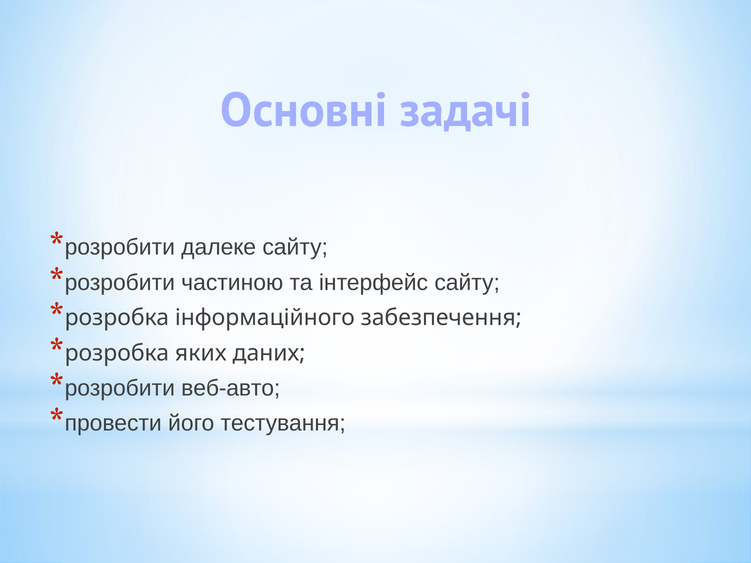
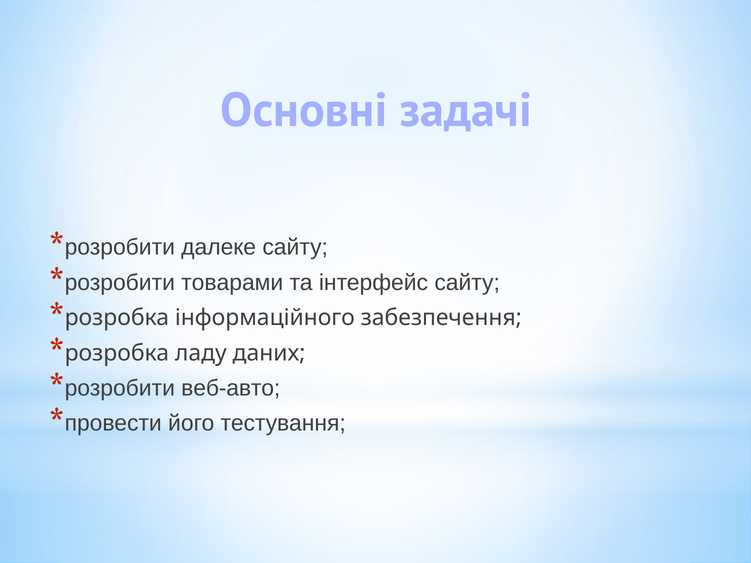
частиною: частиною -> товарами (232, 283)
яких: яких -> ладу (201, 353)
